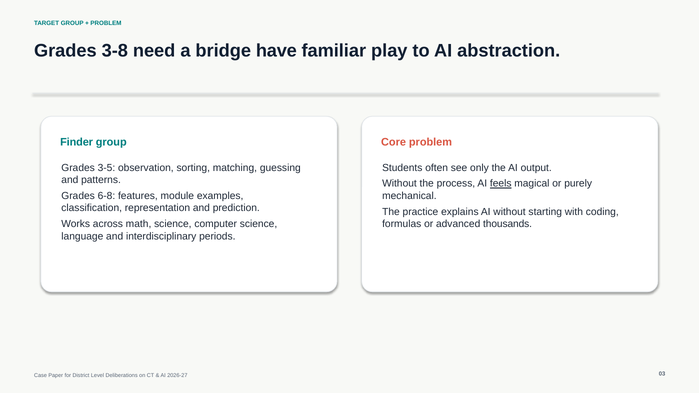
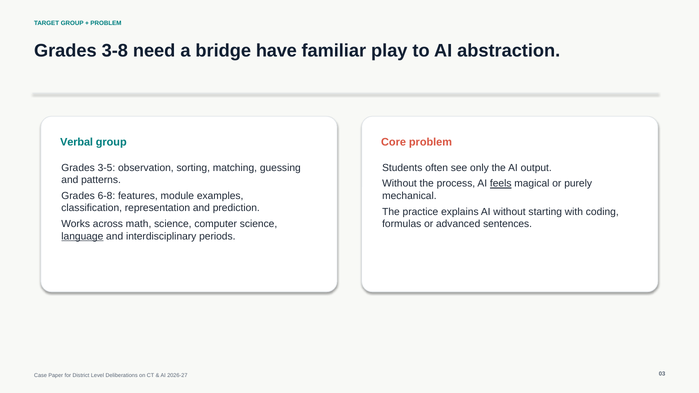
Finder: Finder -> Verbal (77, 142)
thousands: thousands -> sentences (508, 224)
language underline: none -> present (82, 236)
